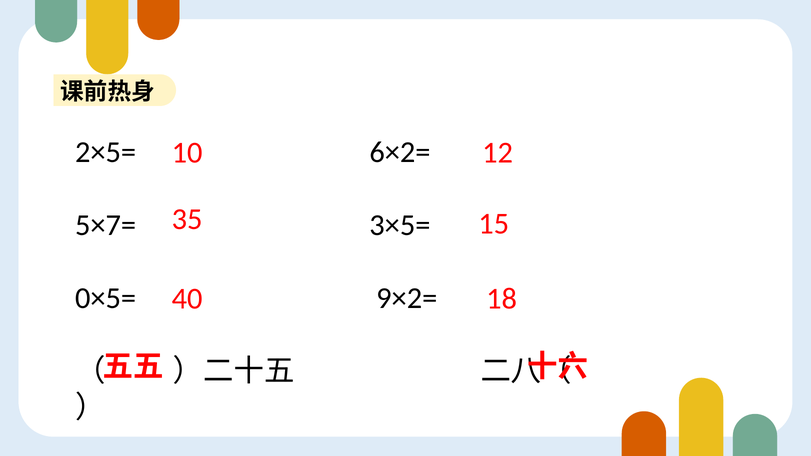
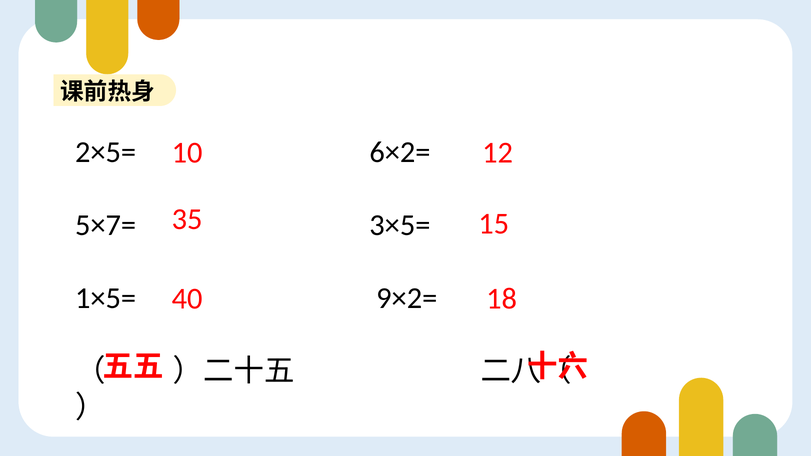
0×5=: 0×5= -> 1×5= (106, 298)
